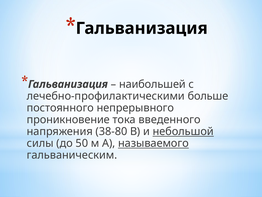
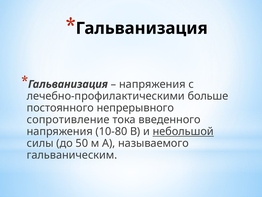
наибольшей: наибольшей -> напряжения (152, 84)
проникновение: проникновение -> сопротивление (68, 119)
38-80: 38-80 -> 10-80 (111, 131)
называемого underline: present -> none (153, 143)
